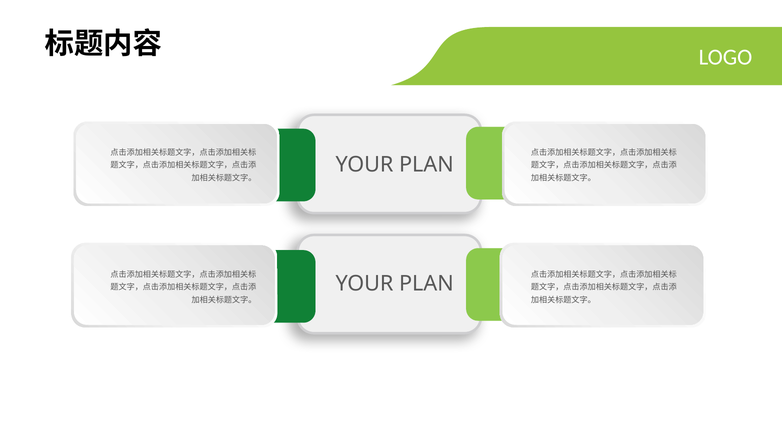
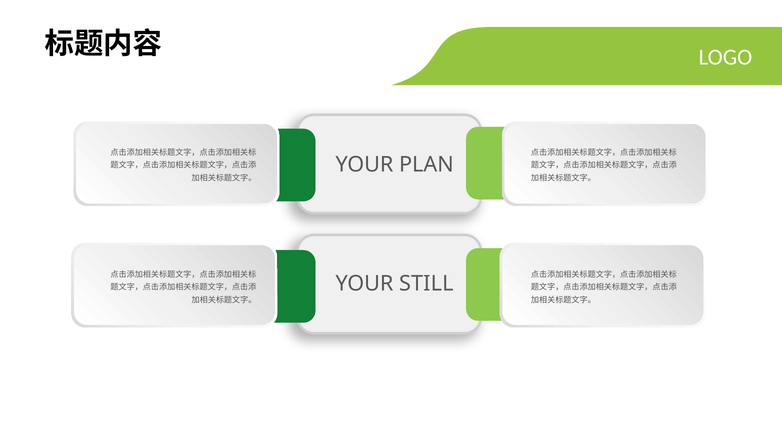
PLAN: PLAN -> STILL (426, 284)
